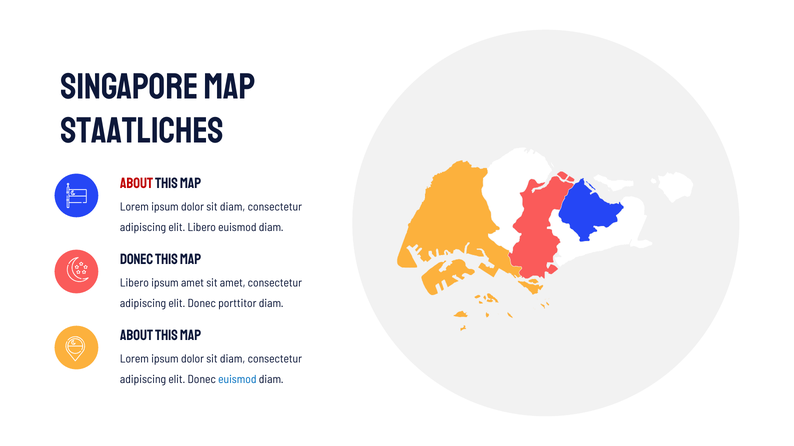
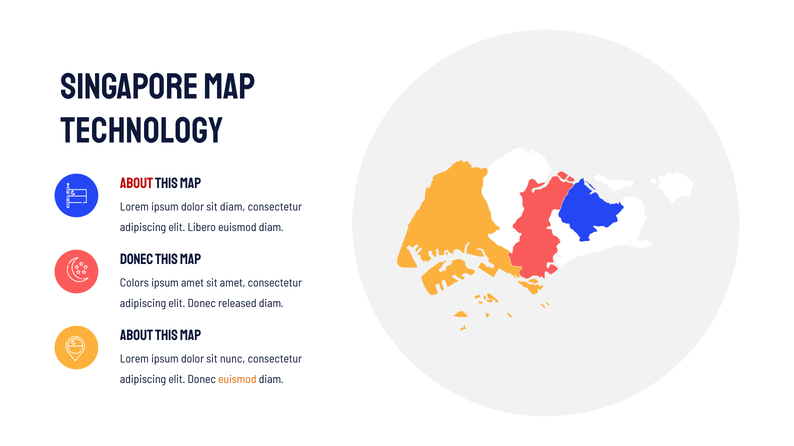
Staatliches: Staatliches -> Technology (142, 131)
Libero: Libero -> Colors (134, 283)
porttitor: porttitor -> released (237, 304)
diam: diam -> nunc (233, 359)
euismod colour: blue -> orange (237, 380)
